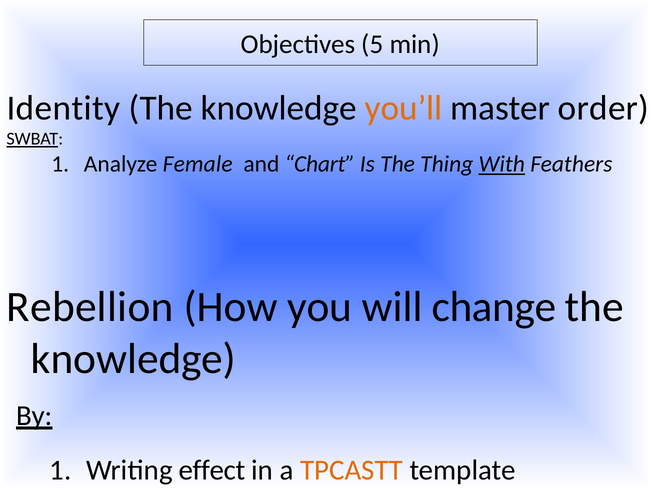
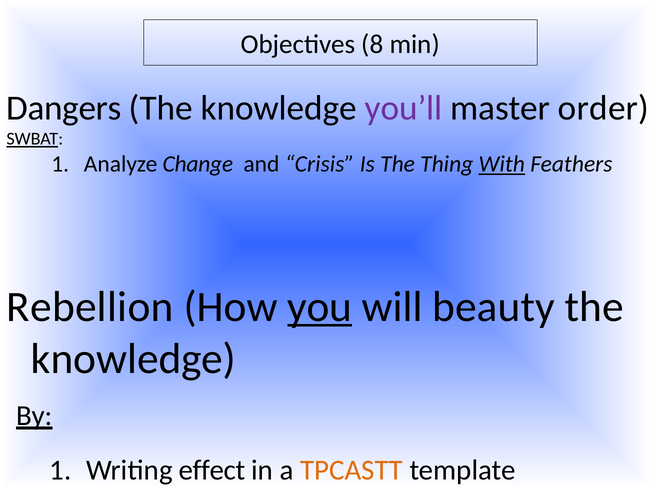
5: 5 -> 8 (372, 44)
Identity: Identity -> Dangers (64, 108)
you’ll colour: orange -> purple (404, 108)
Female: Female -> Change (198, 164)
Chart: Chart -> Crisis (320, 164)
you underline: none -> present (320, 307)
change: change -> beauty (494, 307)
